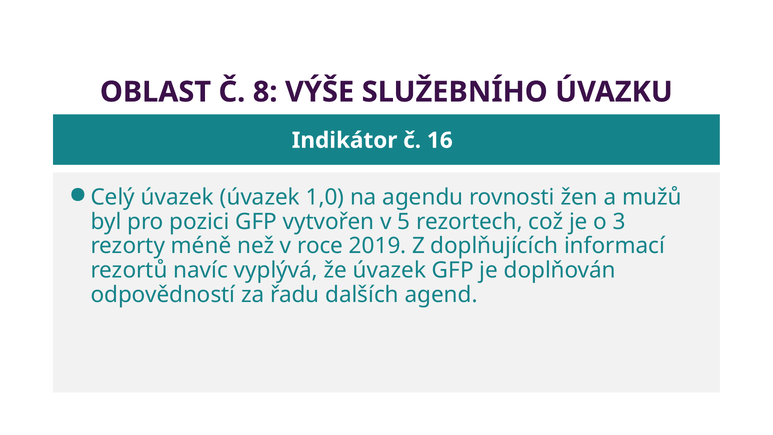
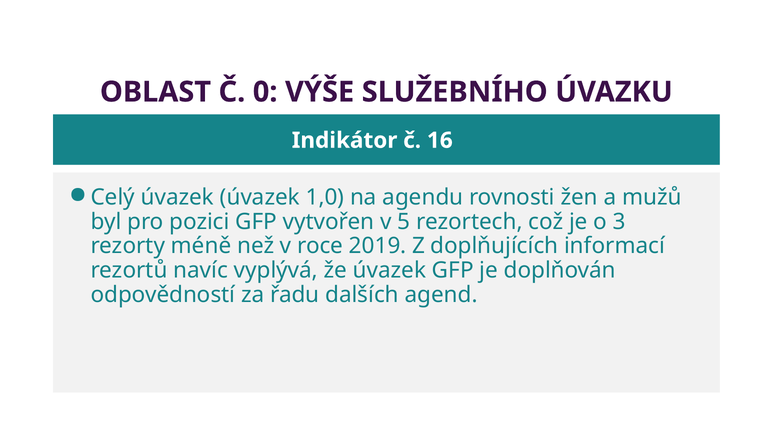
8: 8 -> 0 (265, 92)
